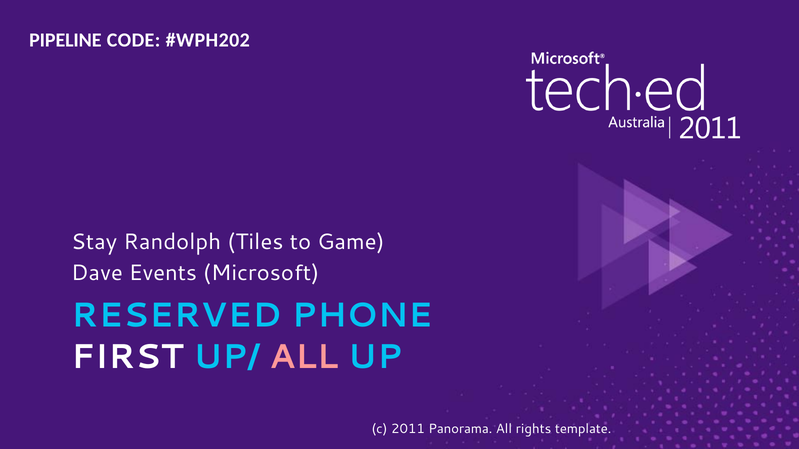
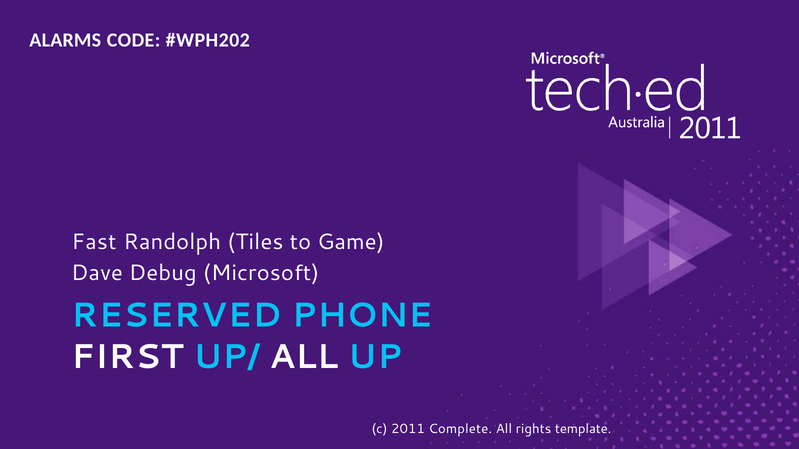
PIPELINE: PIPELINE -> ALARMS (65, 40)
Stay: Stay -> Fast (94, 242)
Events: Events -> Debug (163, 273)
ALL colour: pink -> white (304, 357)
Panorama: Panorama -> Complete (460, 429)
